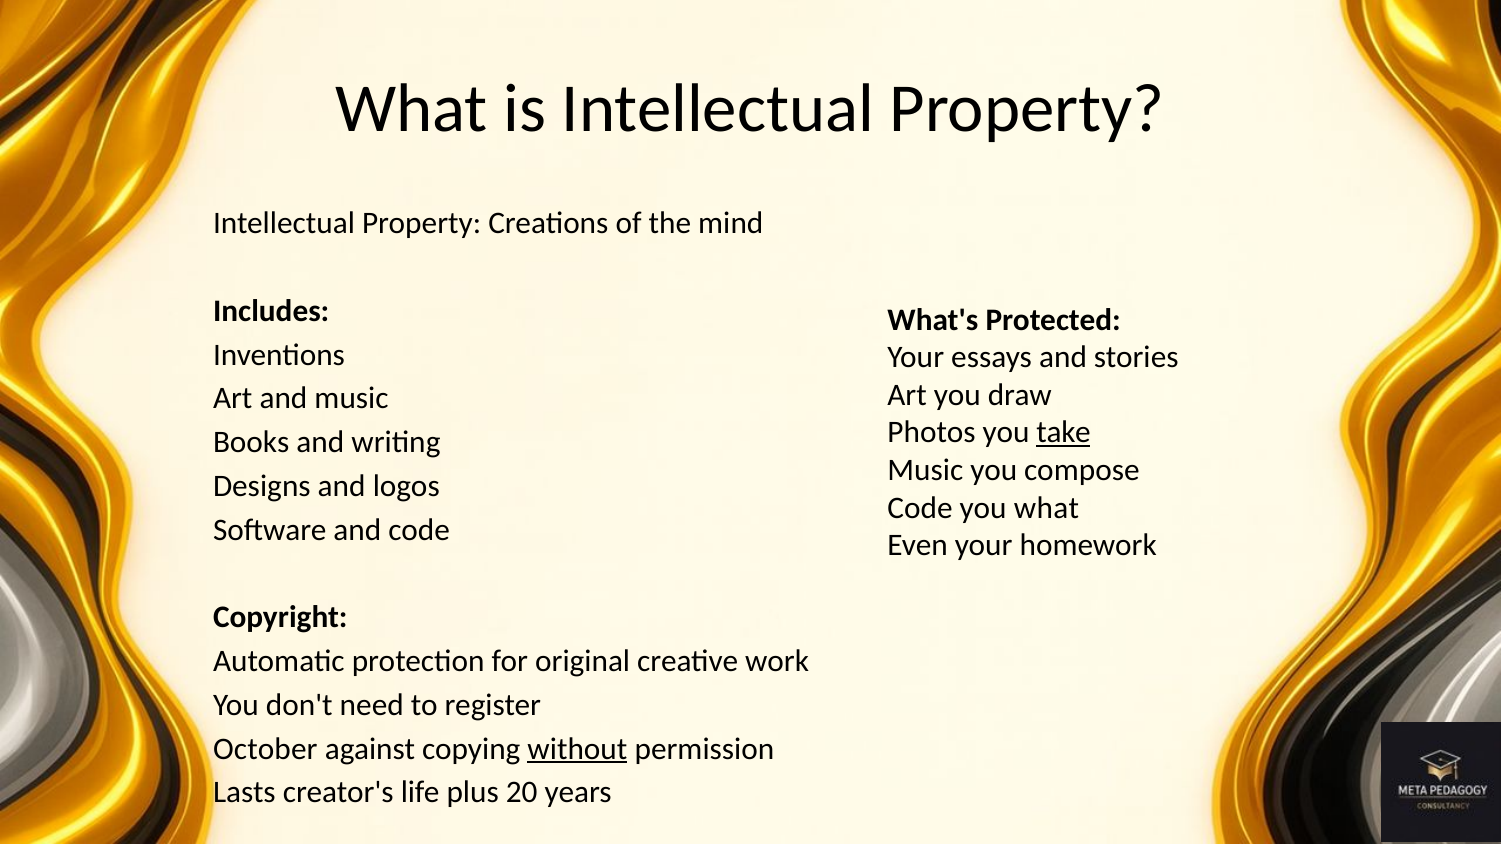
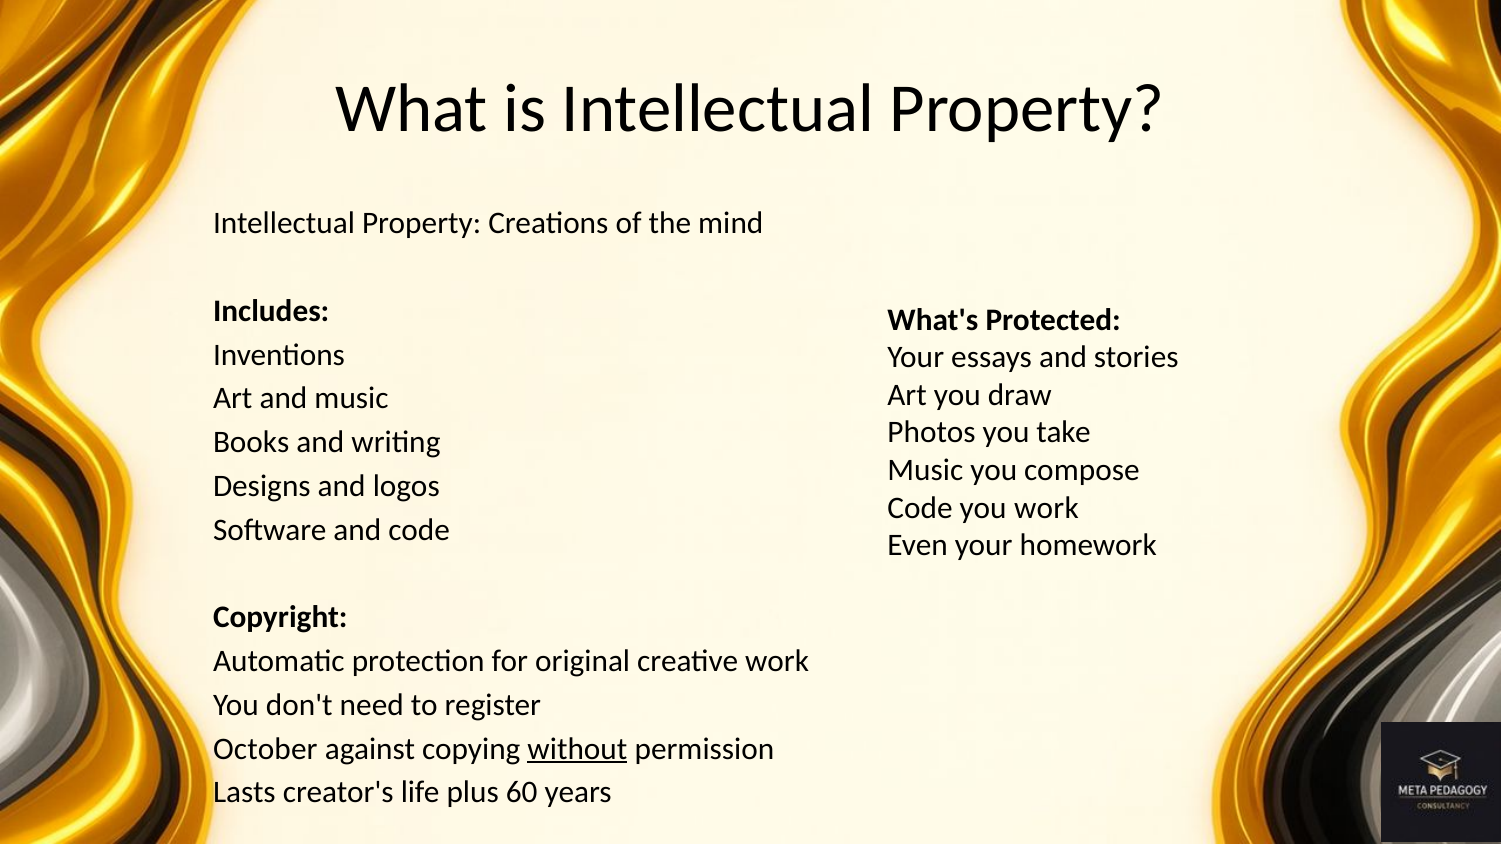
take underline: present -> none (1064, 433)
you what: what -> work (1046, 508)
20: 20 -> 60 (522, 793)
